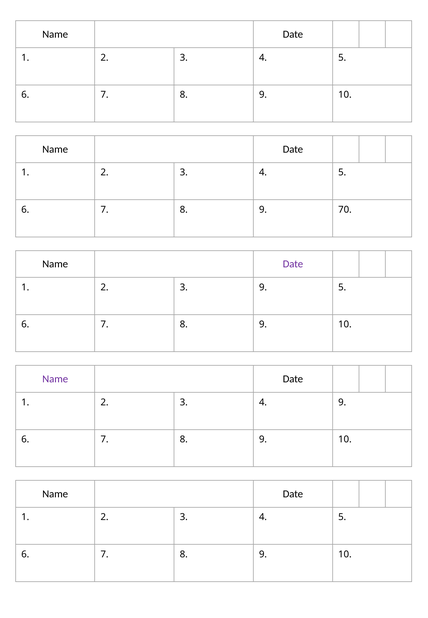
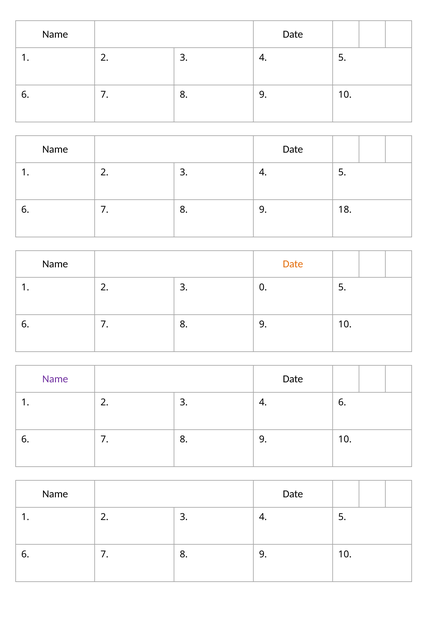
70: 70 -> 18 (345, 210)
Date colour: purple -> orange (293, 264)
3 9: 9 -> 0 (263, 287)
4 9: 9 -> 6 (342, 402)
